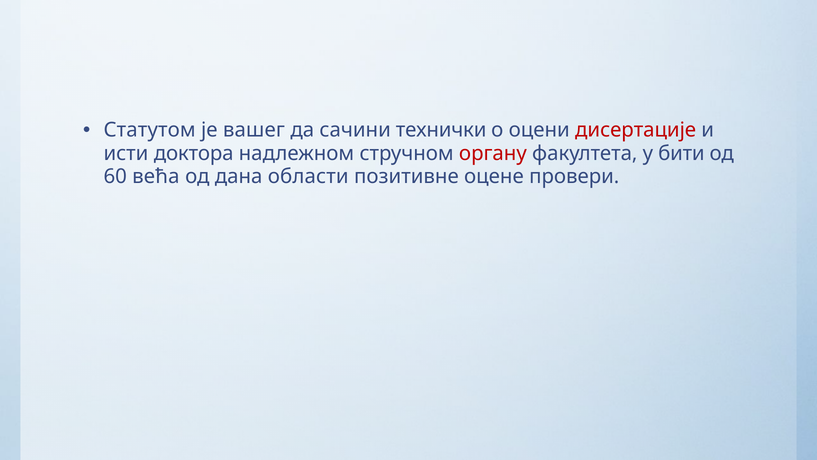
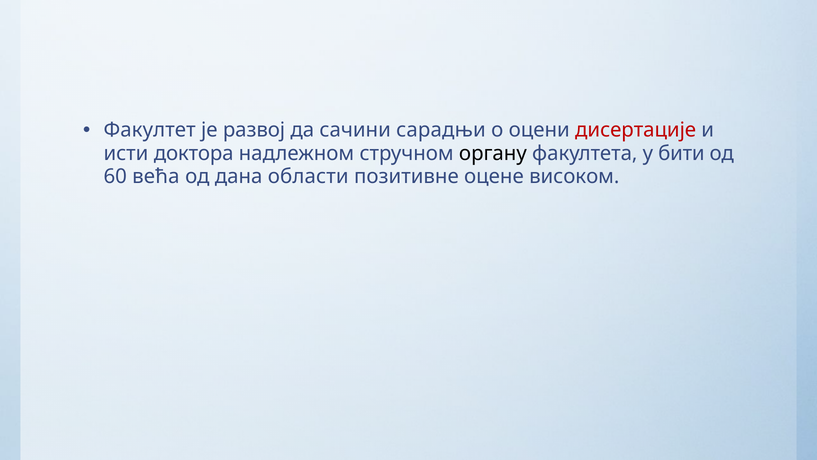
Статутом: Статутом -> Факултет (150, 130)
вашег: вашег -> развој (254, 130)
технички: технички -> сарадњи (441, 130)
органу colour: red -> black (493, 153)
провери: провери -> високом (574, 177)
